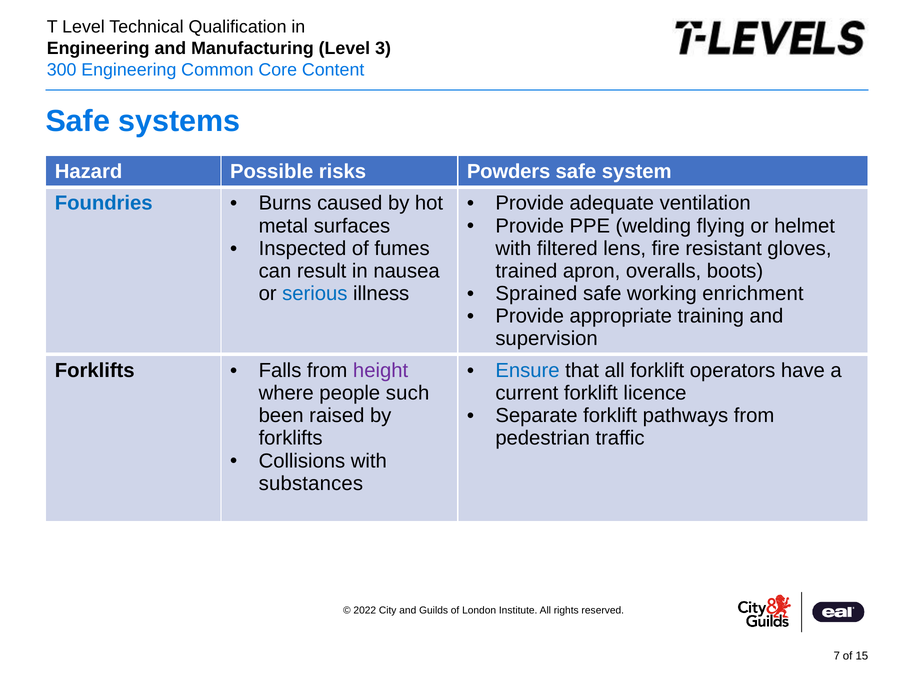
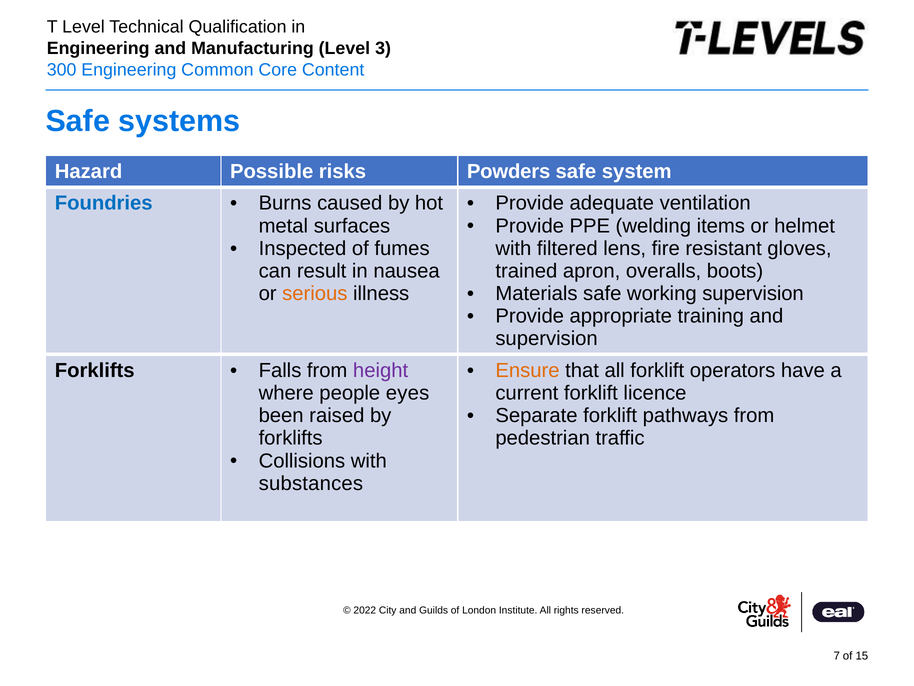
flying: flying -> items (721, 226)
Sprained: Sprained -> Materials (536, 293)
working enrichment: enrichment -> supervision (753, 293)
serious colour: blue -> orange (315, 293)
Ensure colour: blue -> orange (528, 370)
such: such -> eyes (408, 393)
